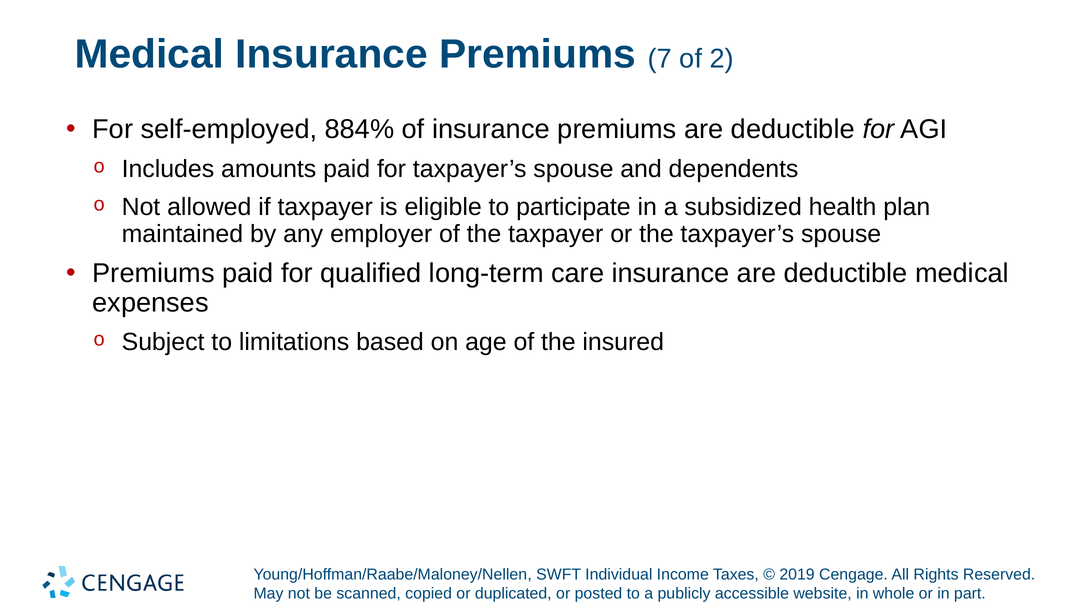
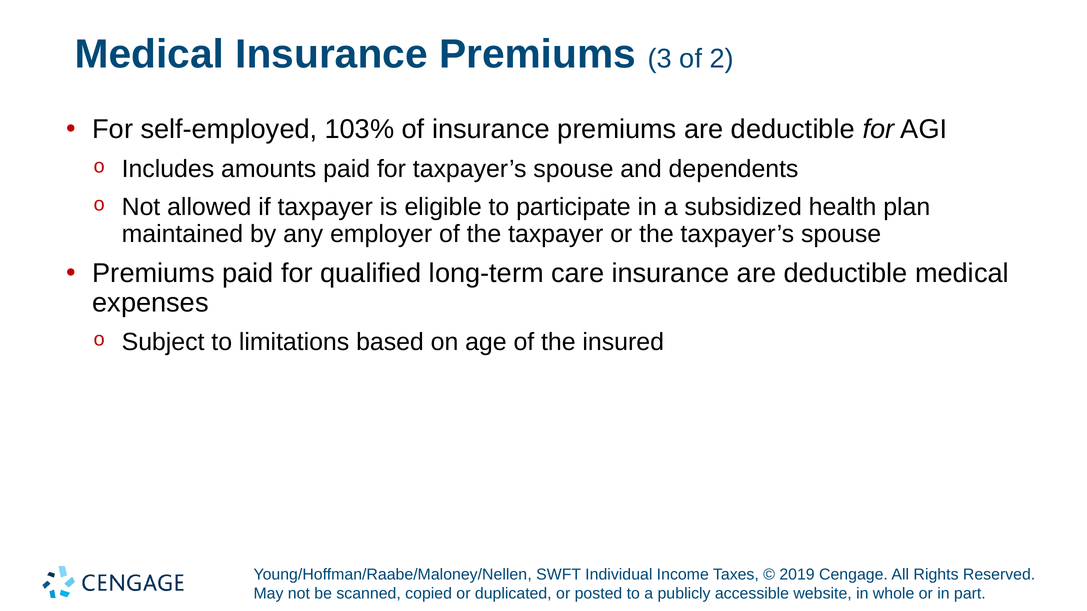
7: 7 -> 3 (660, 59)
884%: 884% -> 103% (359, 129)
